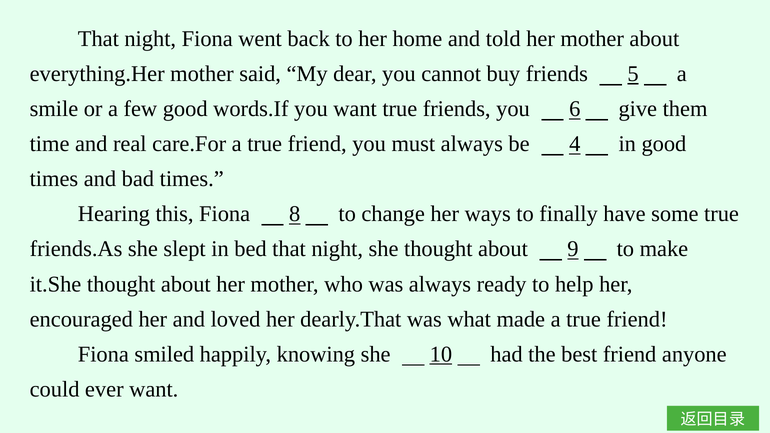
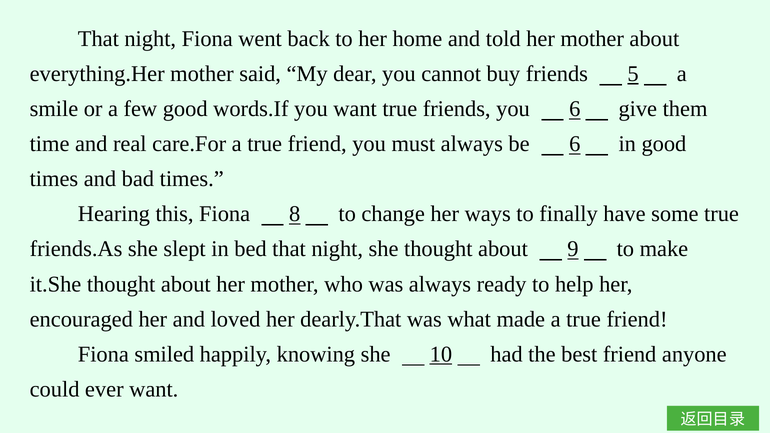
be 4: 4 -> 6 (575, 144)
